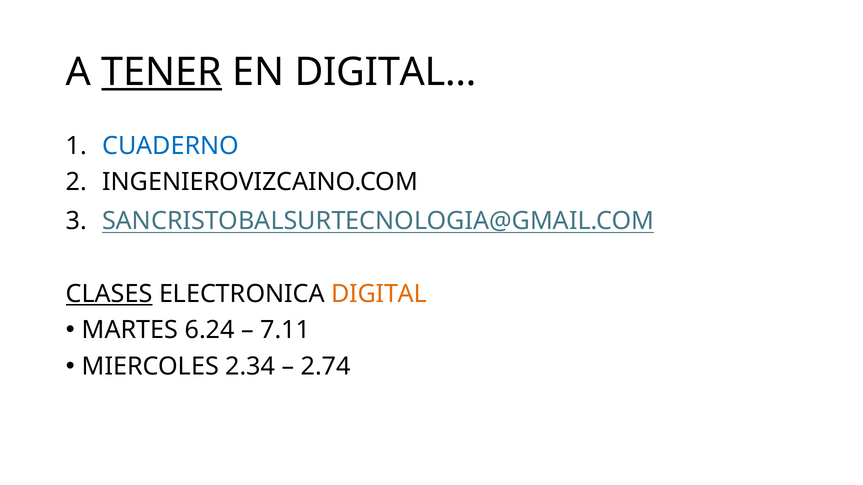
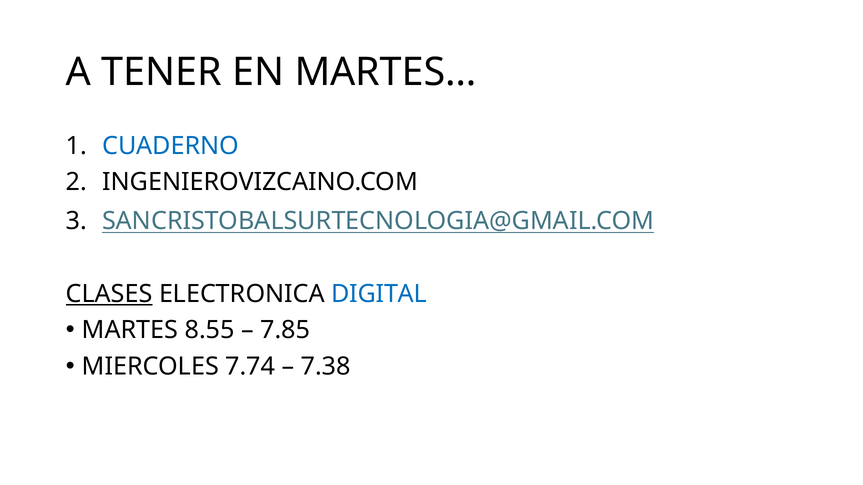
TENER underline: present -> none (162, 72)
DIGITAL…: DIGITAL… -> MARTES… (386, 72)
DIGITAL colour: orange -> blue (379, 294)
6.24: 6.24 -> 8.55 (210, 330)
7.11: 7.11 -> 7.85 (285, 330)
2.34: 2.34 -> 7.74 (250, 367)
2.74: 2.74 -> 7.38 (326, 367)
